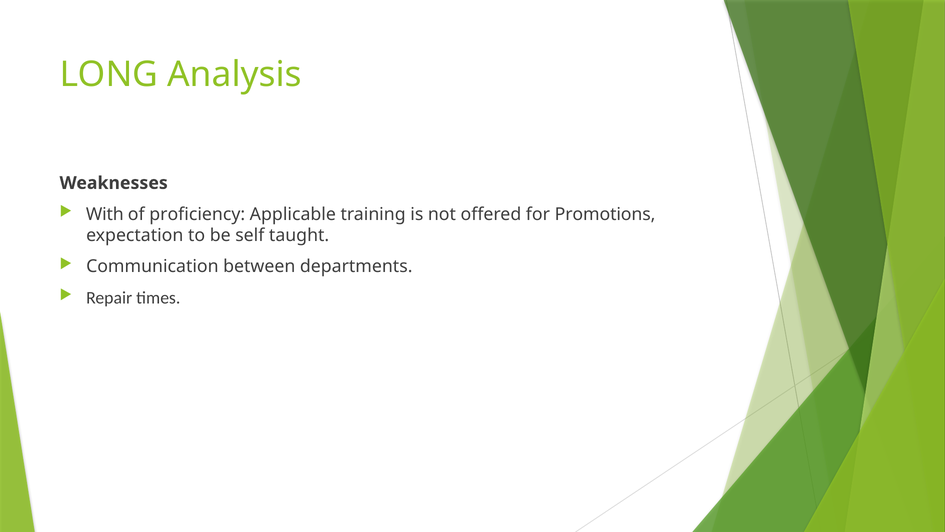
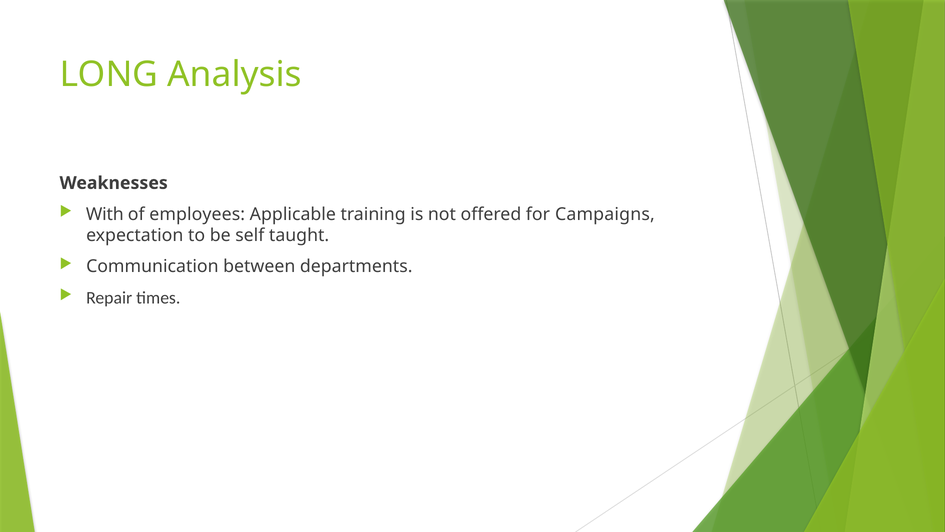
proficiency: proficiency -> employees (197, 214)
Promotions: Promotions -> Campaigns (605, 214)
